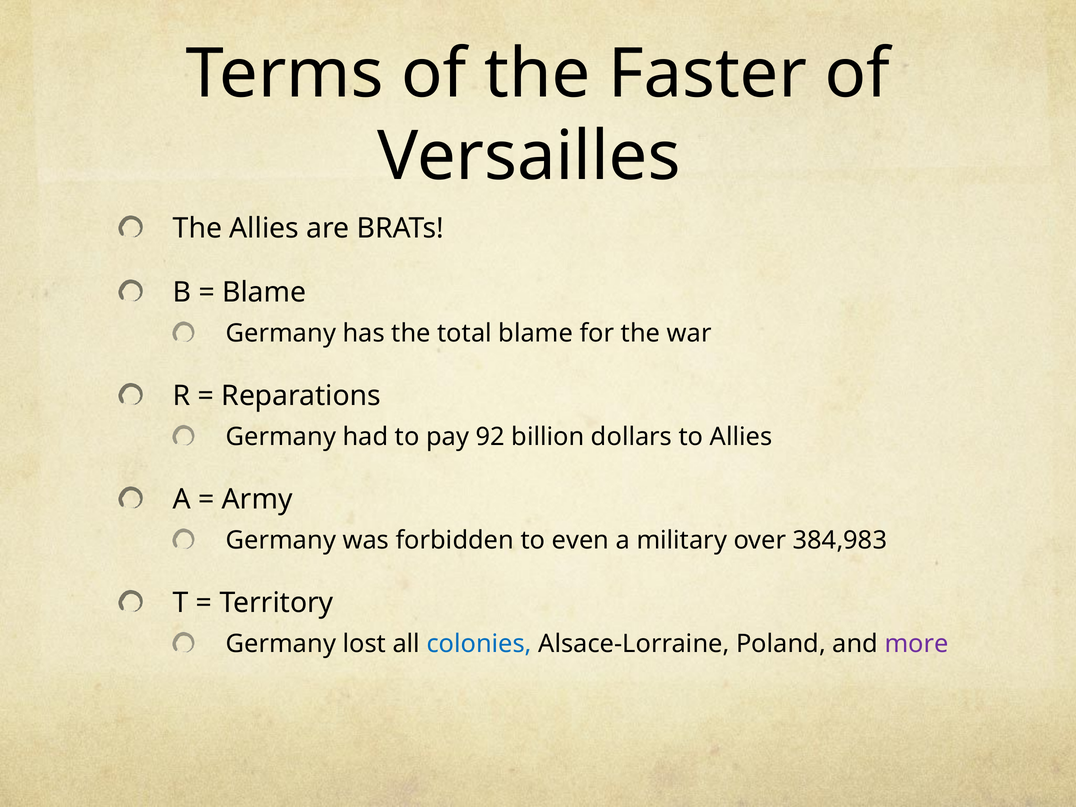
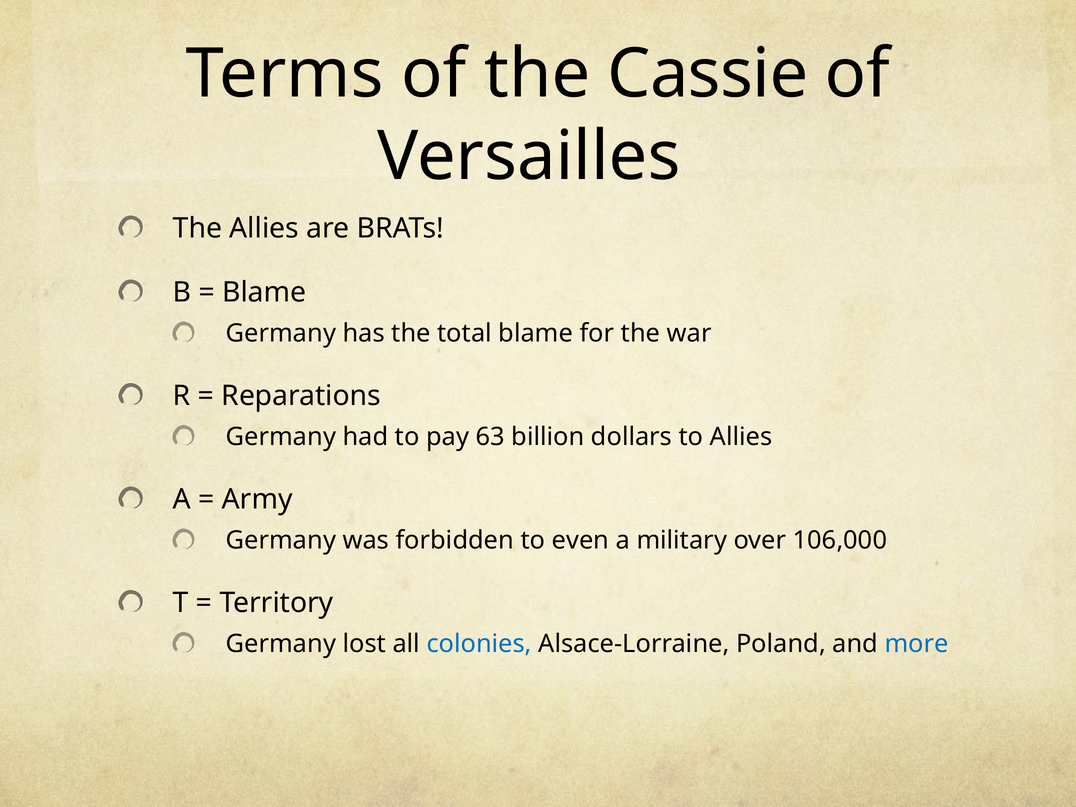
Faster: Faster -> Cassie (708, 74)
92: 92 -> 63 (490, 437)
384,983: 384,983 -> 106,000 (840, 540)
more colour: purple -> blue (917, 644)
